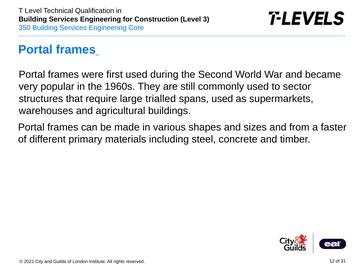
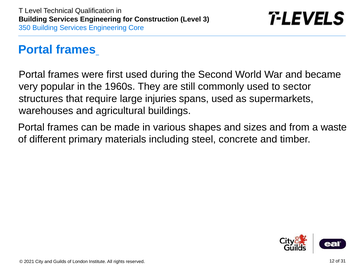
trialled: trialled -> injuries (161, 99)
faster: faster -> waste (334, 127)
